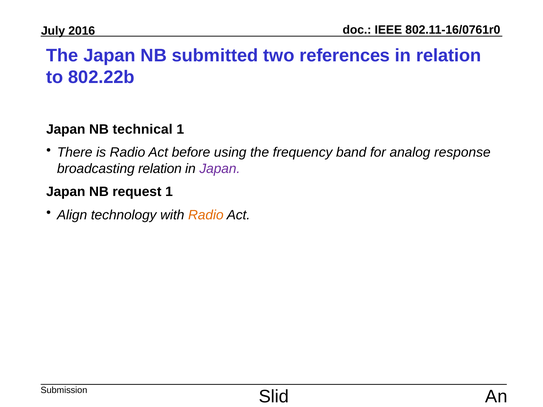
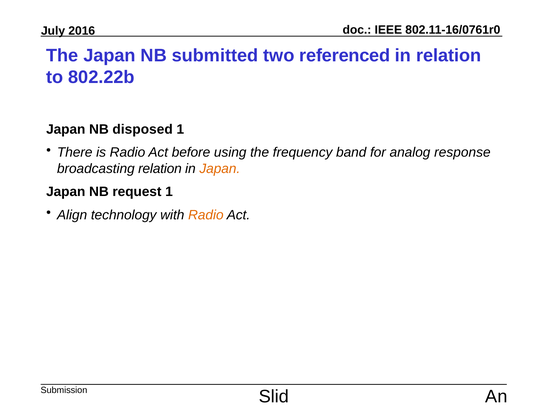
references: references -> referenced (345, 56)
technical: technical -> disposed (143, 129)
Japan colour: purple -> orange (220, 169)
